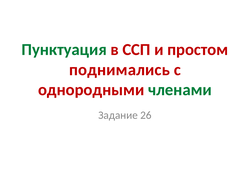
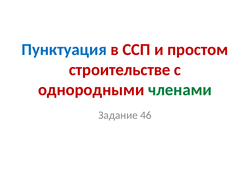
Пунктуация colour: green -> blue (64, 50)
поднимались: поднимались -> строительстве (120, 70)
26: 26 -> 46 (146, 115)
